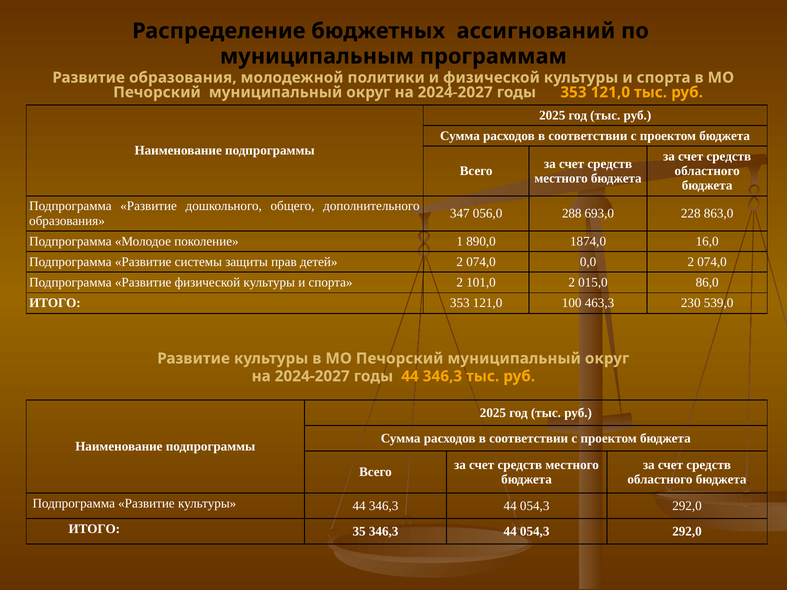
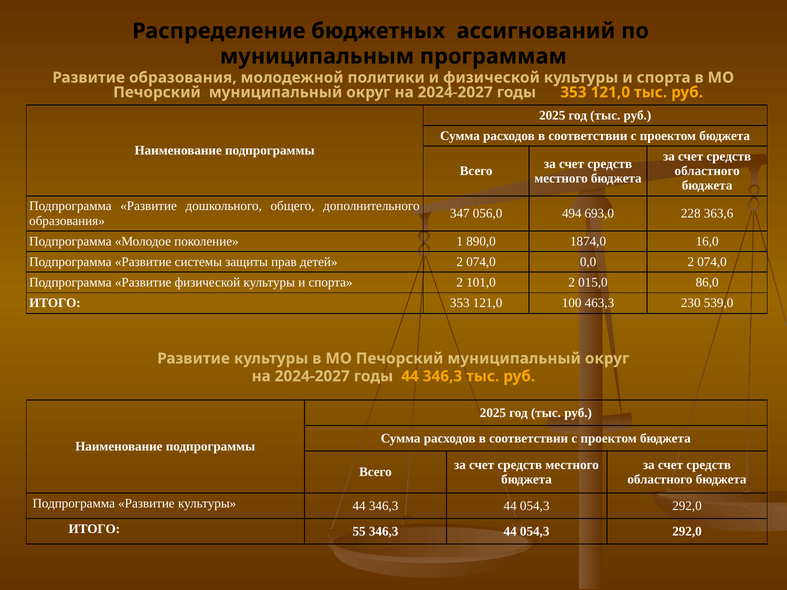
288: 288 -> 494 (572, 214)
863,0: 863,0 -> 363,6 (719, 214)
35: 35 -> 55 (359, 532)
